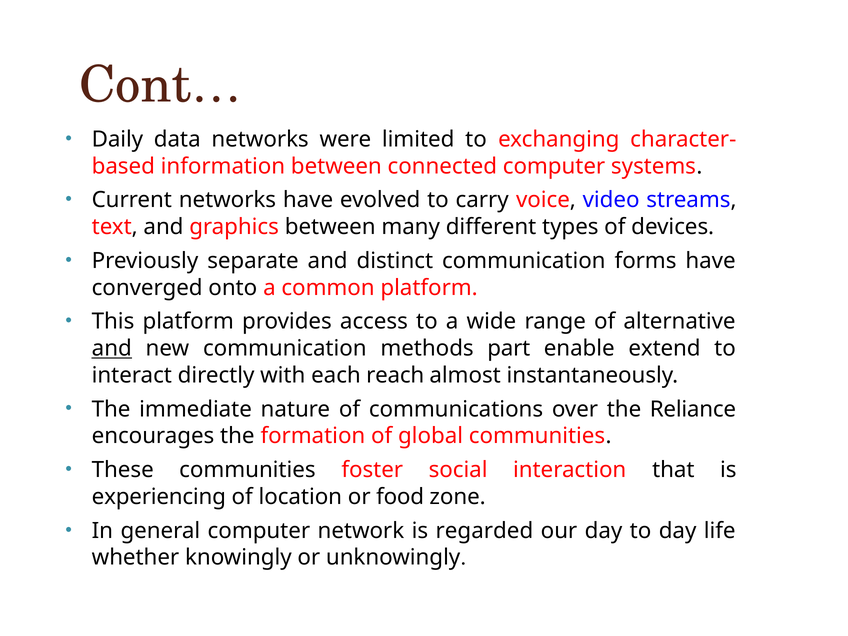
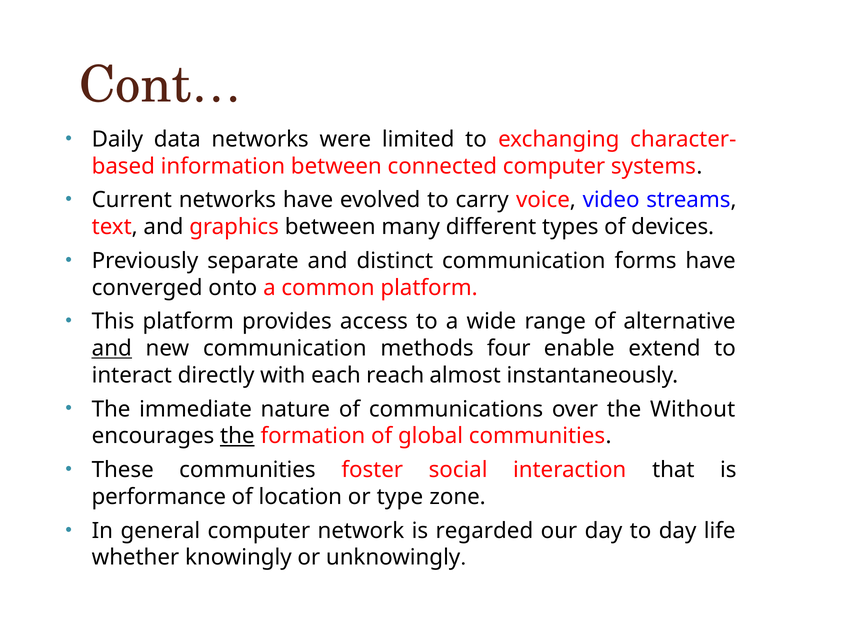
part: part -> four (509, 348)
Reliance: Reliance -> Without (693, 409)
the underline: none -> present (237, 436)
experiencing: experiencing -> performance (159, 497)
food: food -> type (400, 497)
